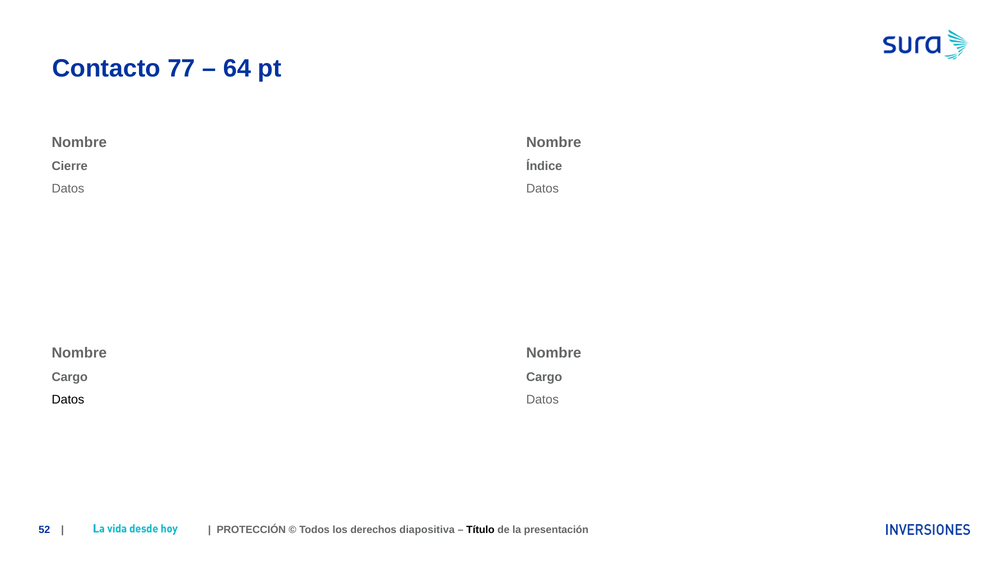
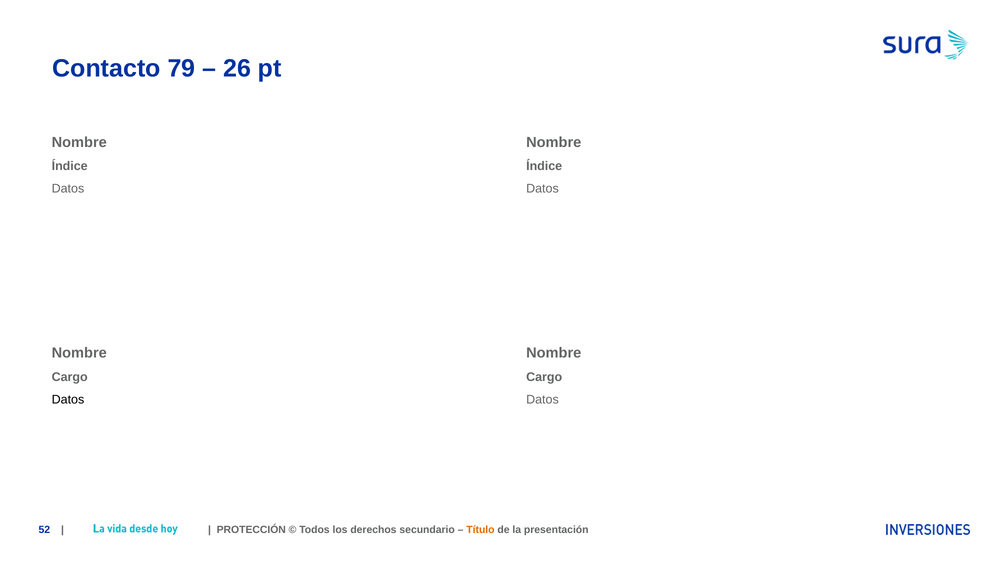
77: 77 -> 79 (182, 68)
64: 64 -> 26 (237, 68)
Cierre: Cierre -> Índice (70, 166)
diapositiva: diapositiva -> secundario (427, 530)
Título colour: black -> orange (480, 530)
